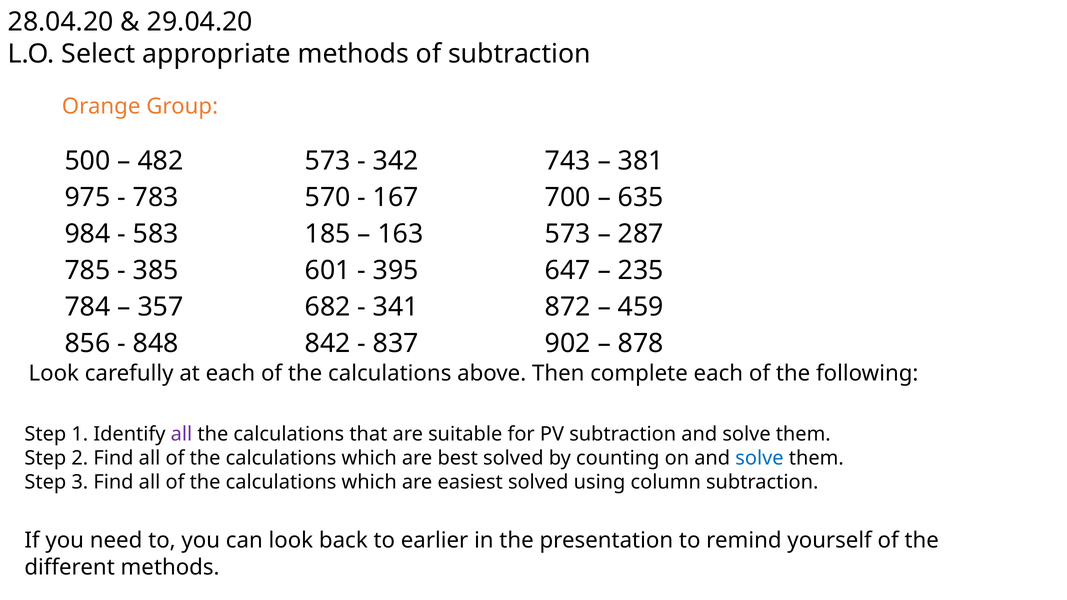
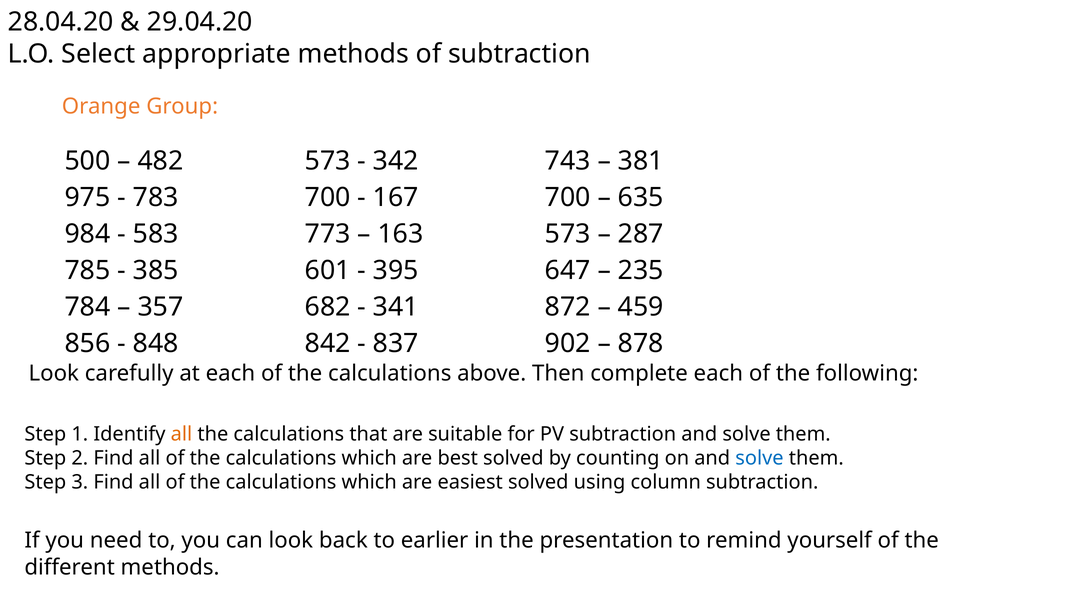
783 570: 570 -> 700 (328, 198)
185: 185 -> 773 (328, 234)
all colour: purple -> orange (181, 434)
